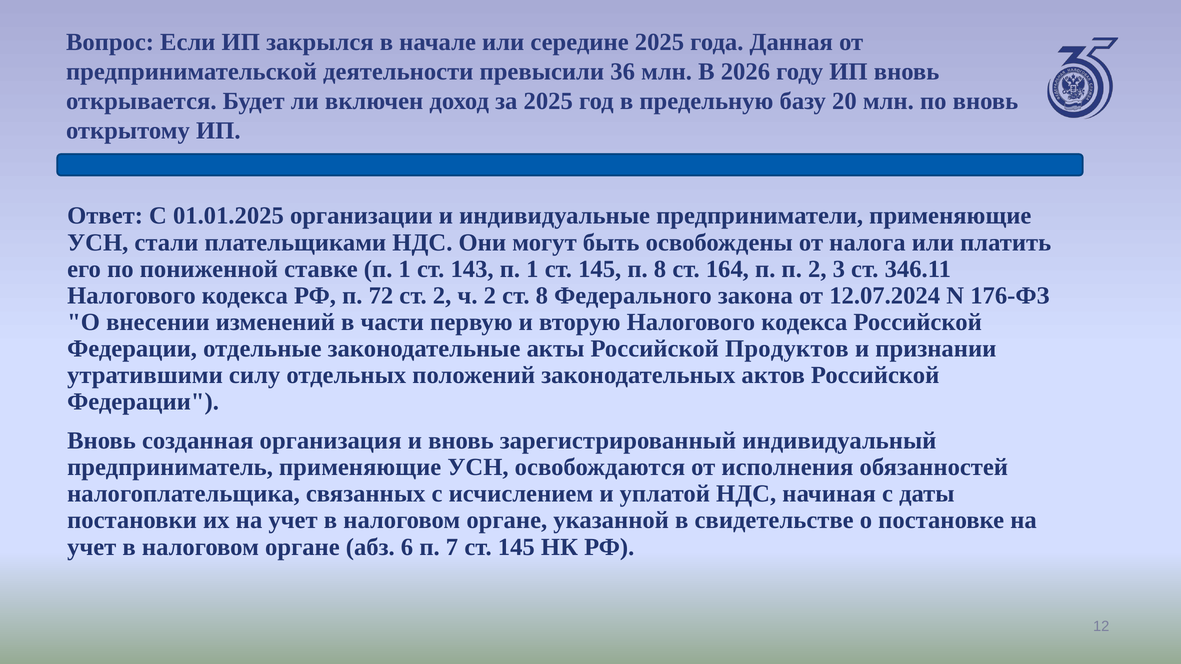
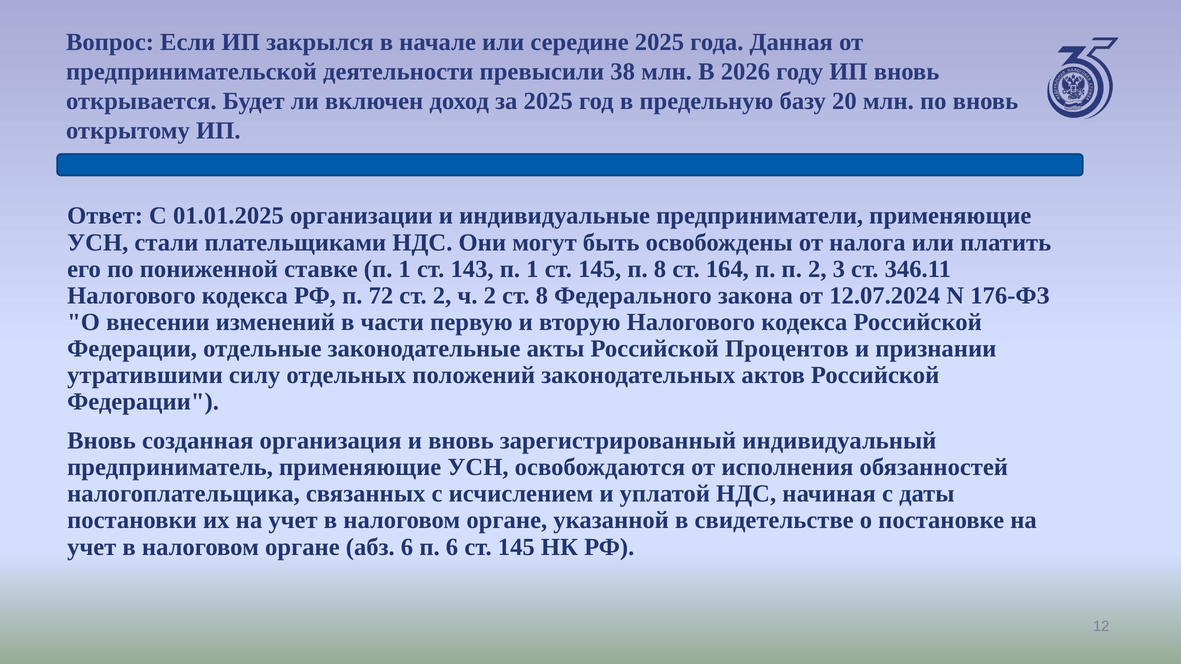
36: 36 -> 38 (623, 72)
Продуктов: Продуктов -> Процентов (787, 349)
п 7: 7 -> 6 (452, 547)
